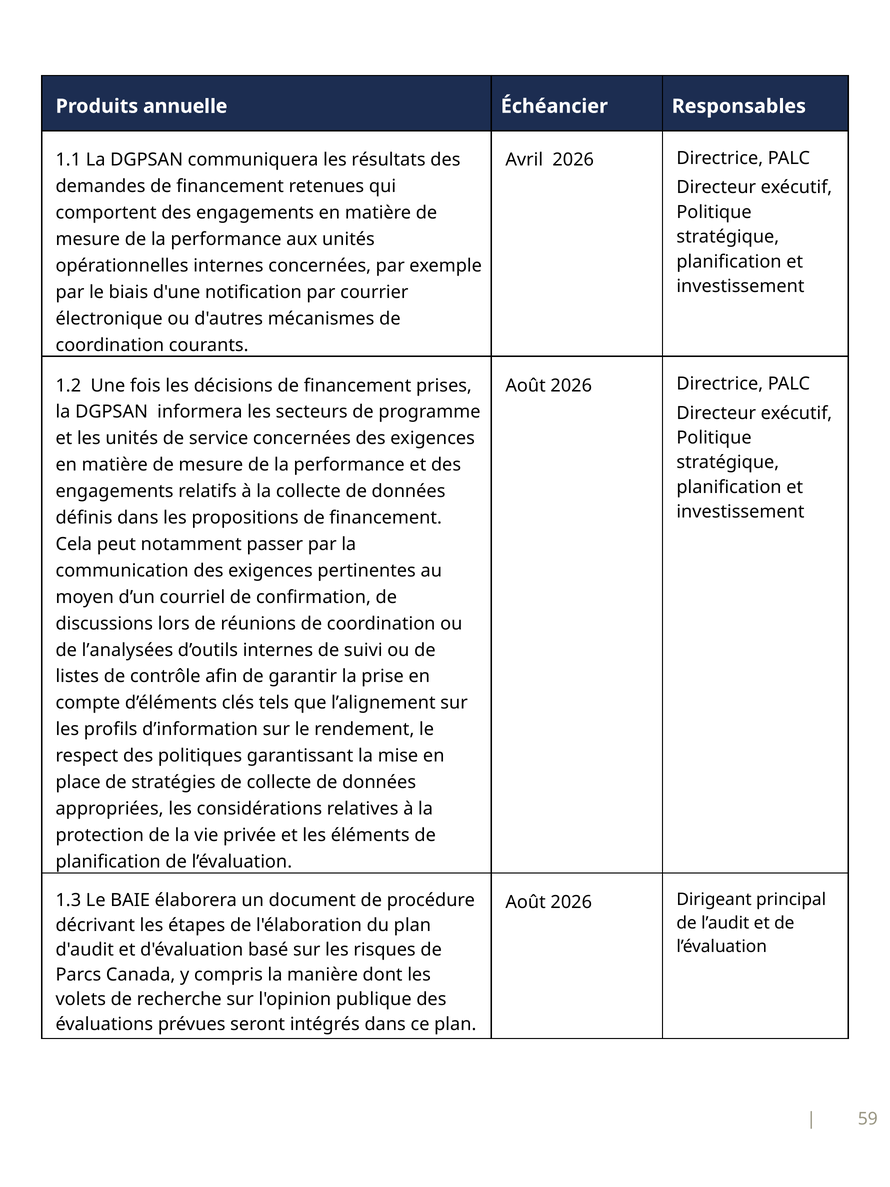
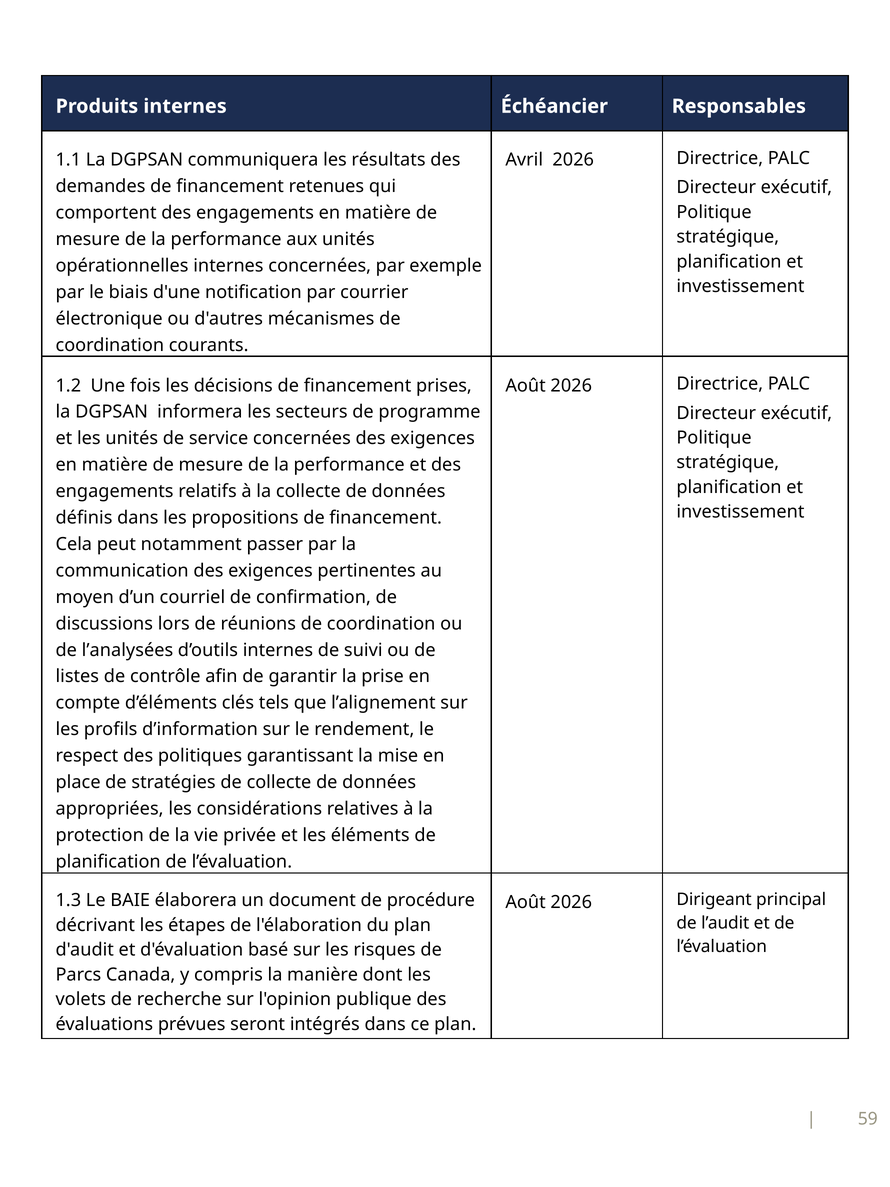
Produits annuelle: annuelle -> internes (185, 106)
